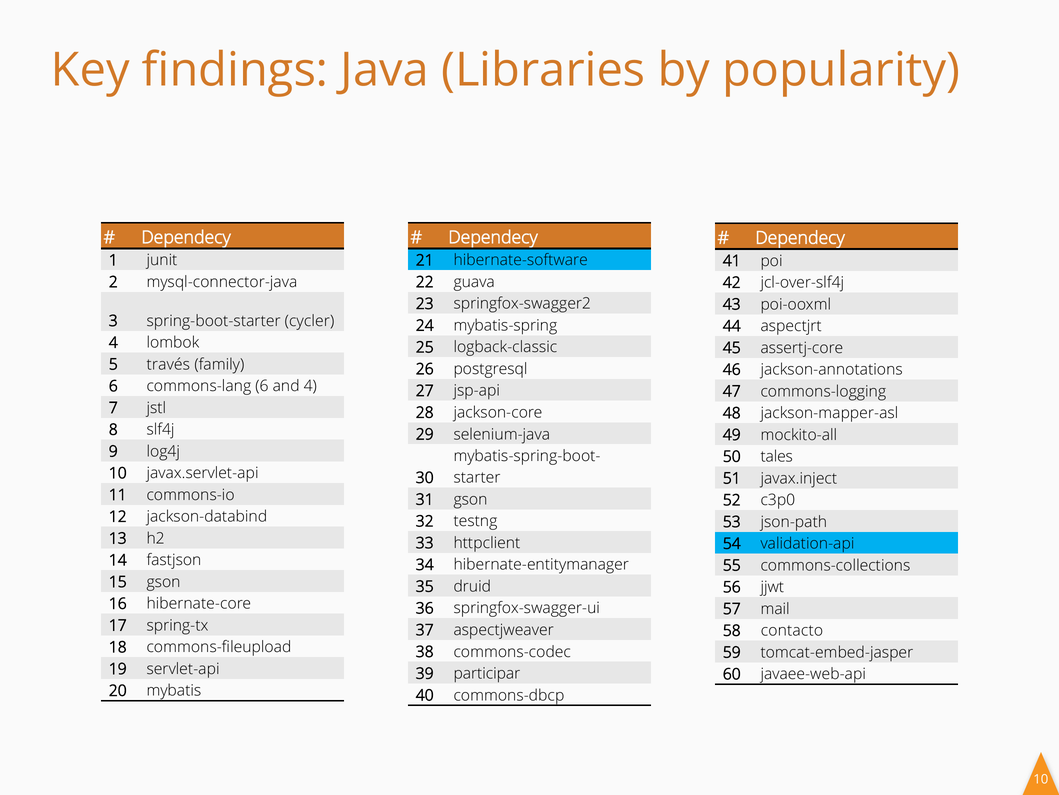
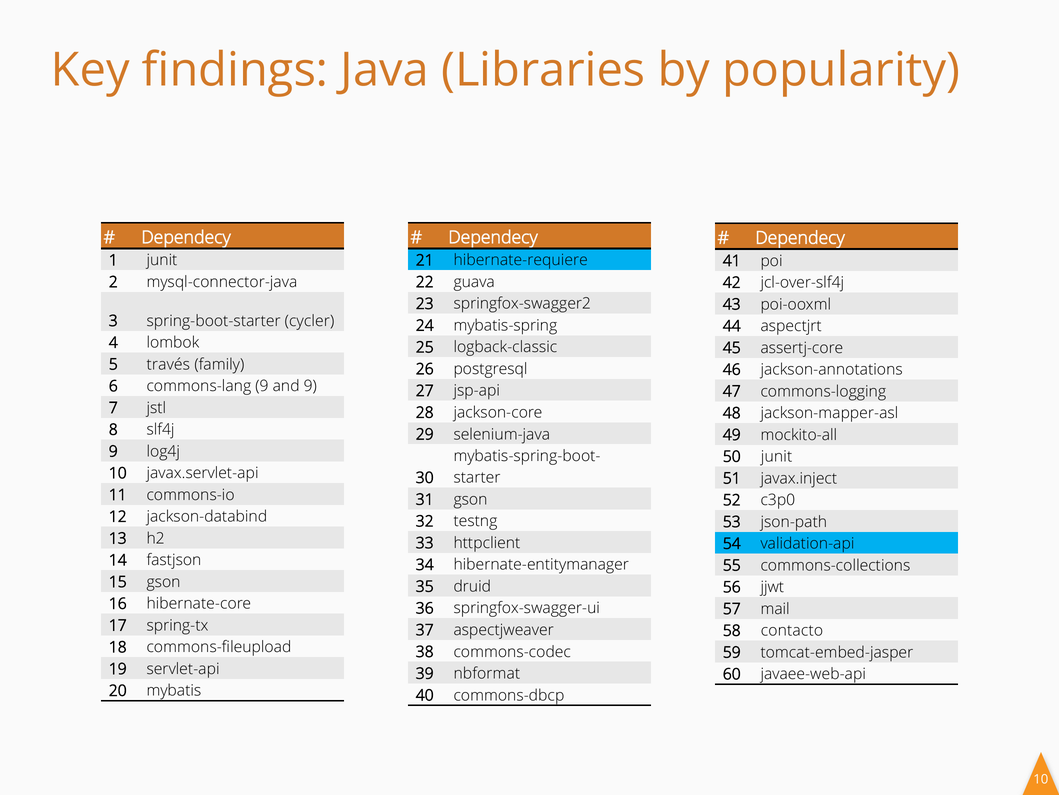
hibernate-software: hibernate-software -> hibernate-requiere (521, 260)
commons-lang 6: 6 -> 9 (262, 386)
and 4: 4 -> 9 (310, 386)
50 tales: tales -> junit (777, 456)
participar: participar -> nbformat (487, 673)
